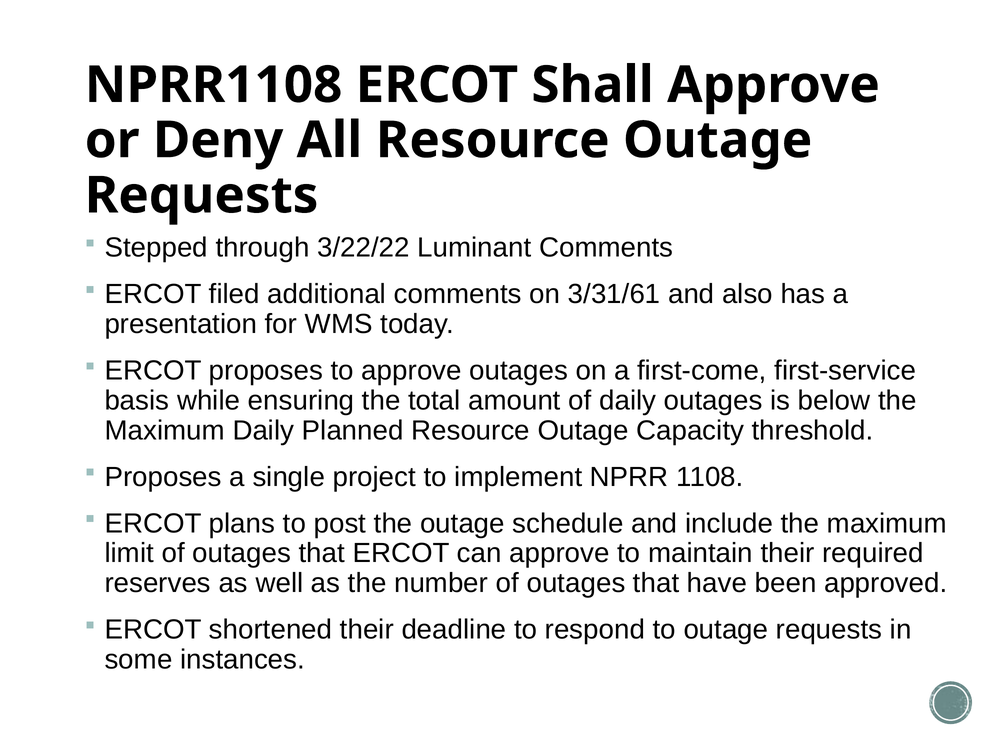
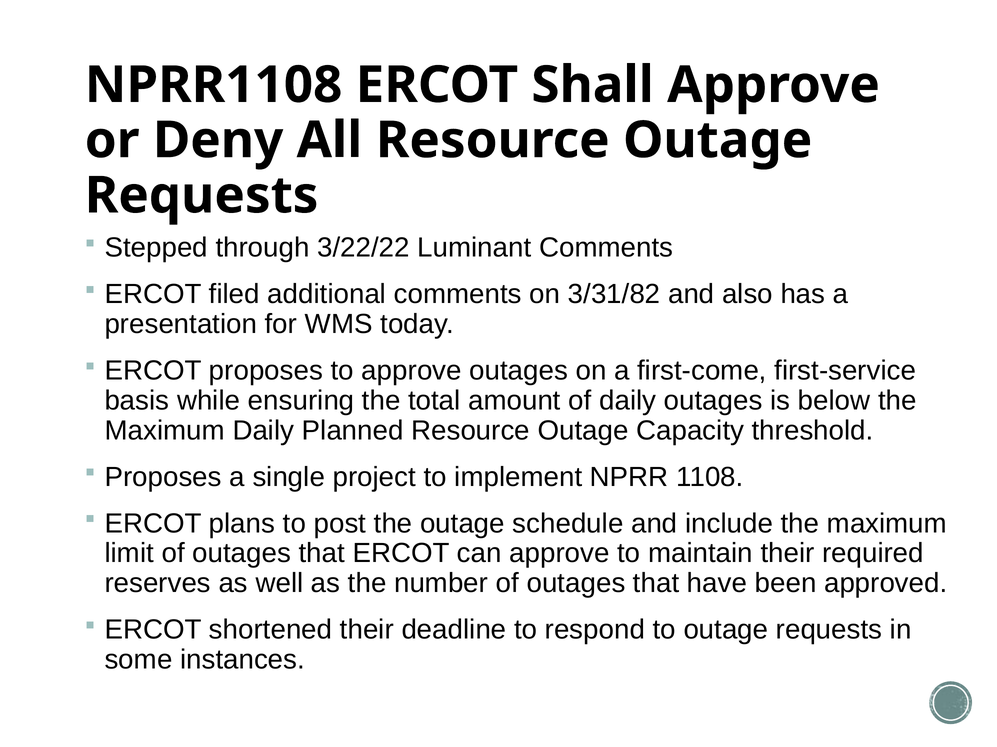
3/31/61: 3/31/61 -> 3/31/82 (614, 295)
